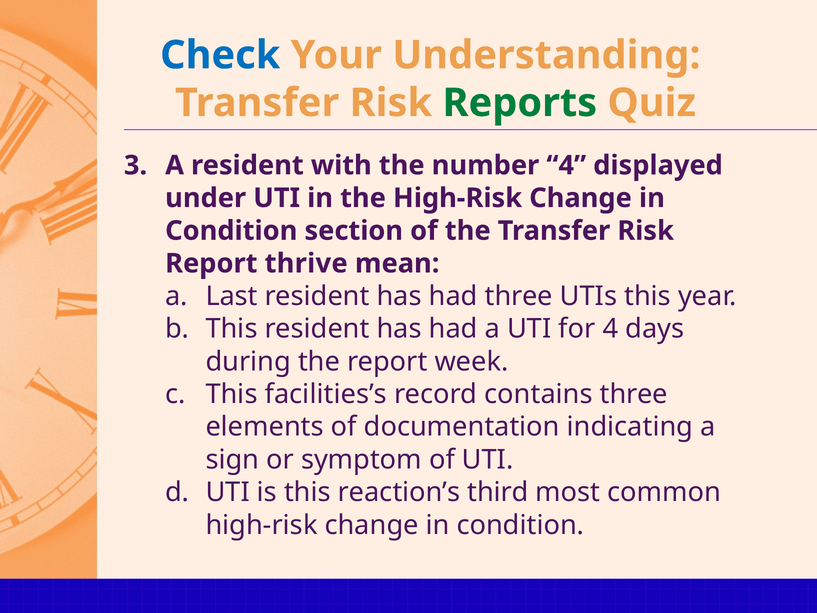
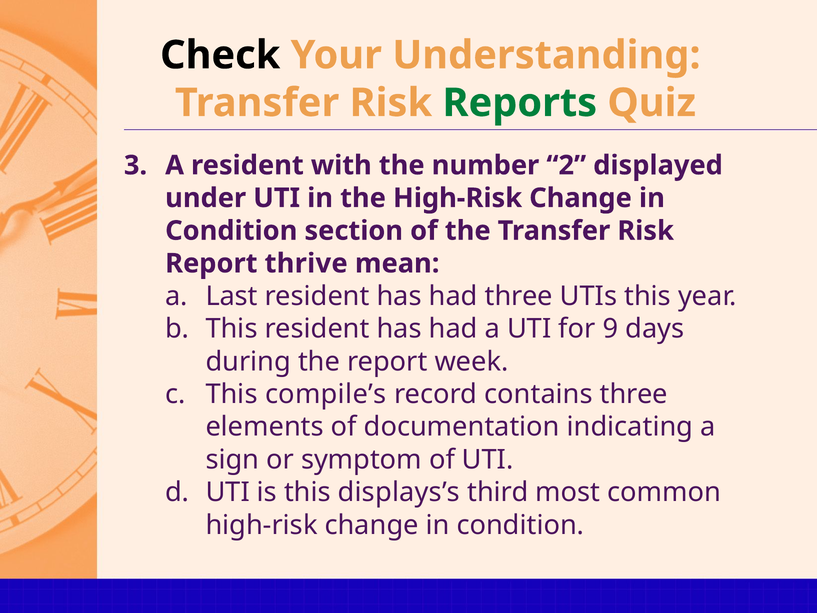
Check colour: blue -> black (220, 55)
number 4: 4 -> 2 (566, 165)
for 4: 4 -> 9 (610, 329)
facilities’s: facilities’s -> compile’s (326, 394)
reaction’s: reaction’s -> displays’s (399, 492)
